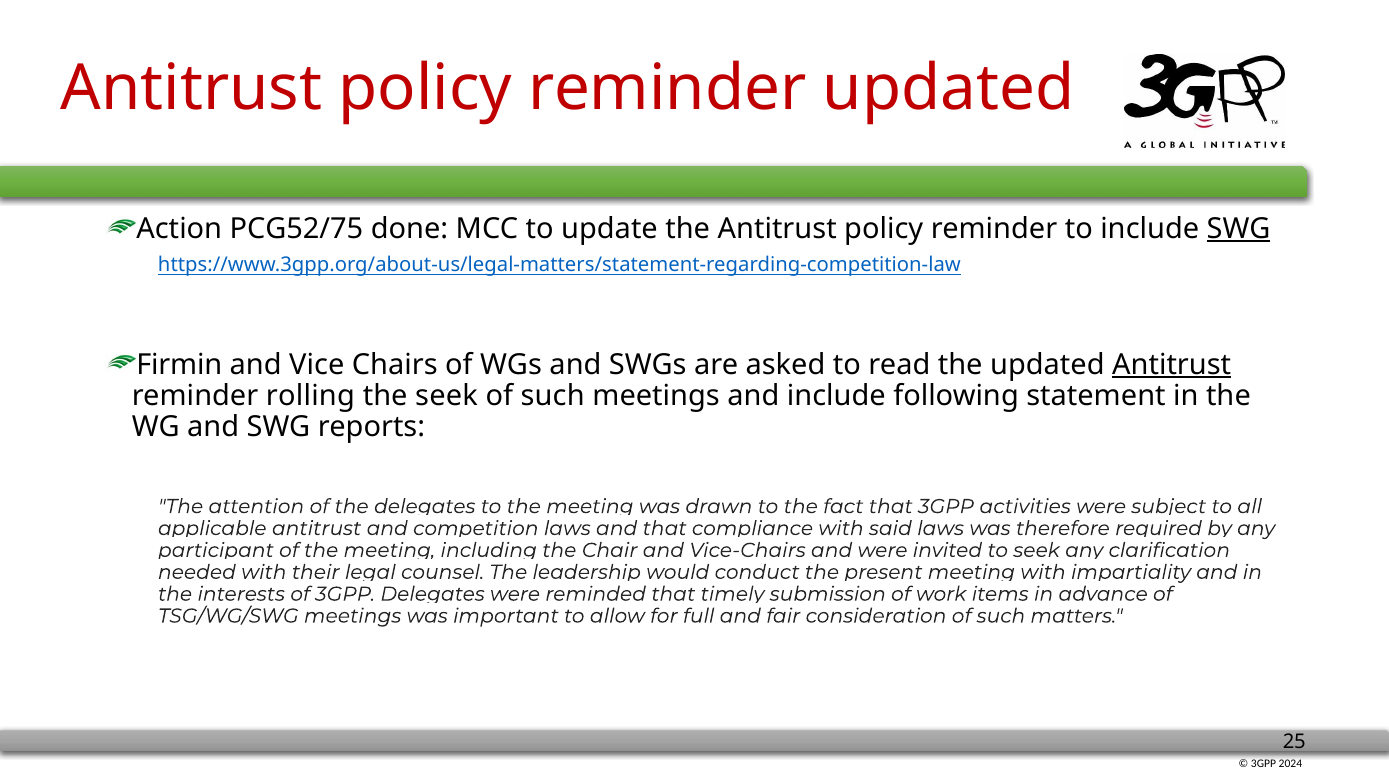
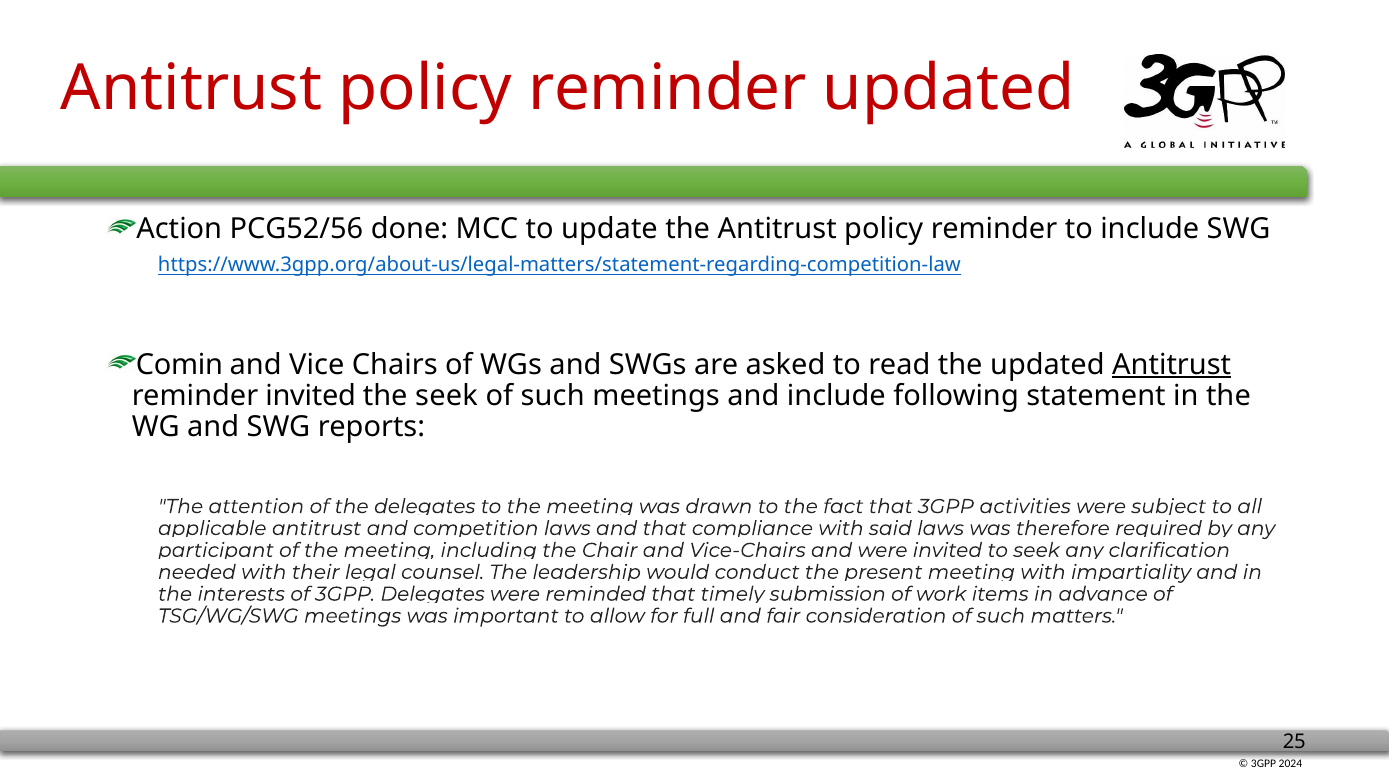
PCG52/75: PCG52/75 -> PCG52/56 (296, 229)
SWG underline: present -> none (1239, 229)
Firmin: Firmin -> Comin (179, 365)
reminder rolling: rolling -> invited (311, 396)
